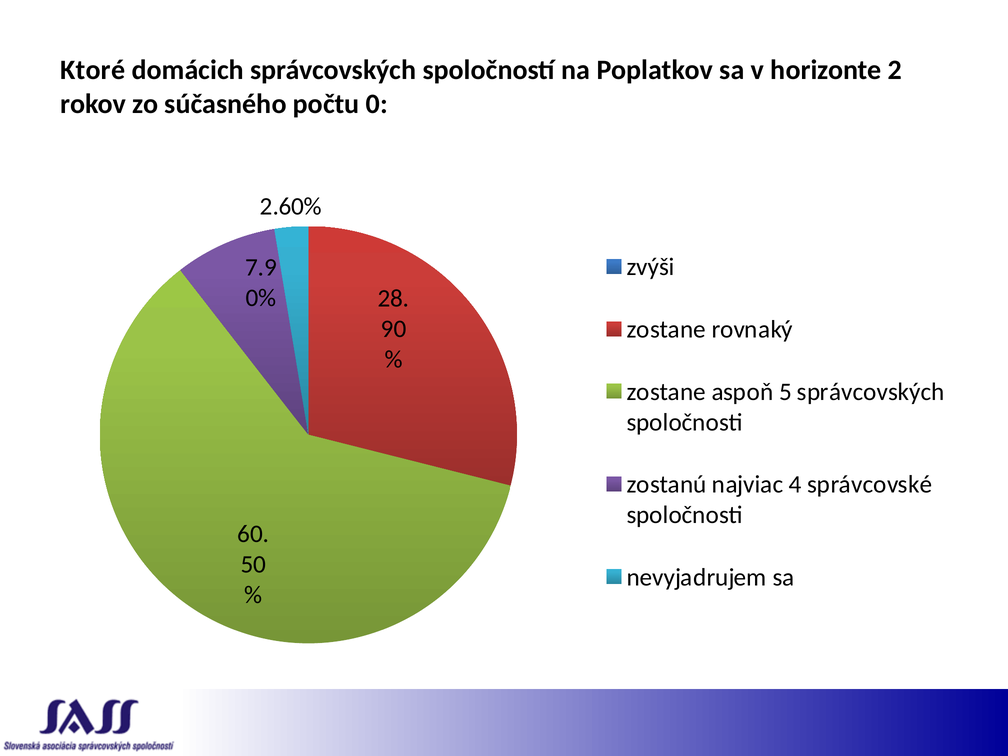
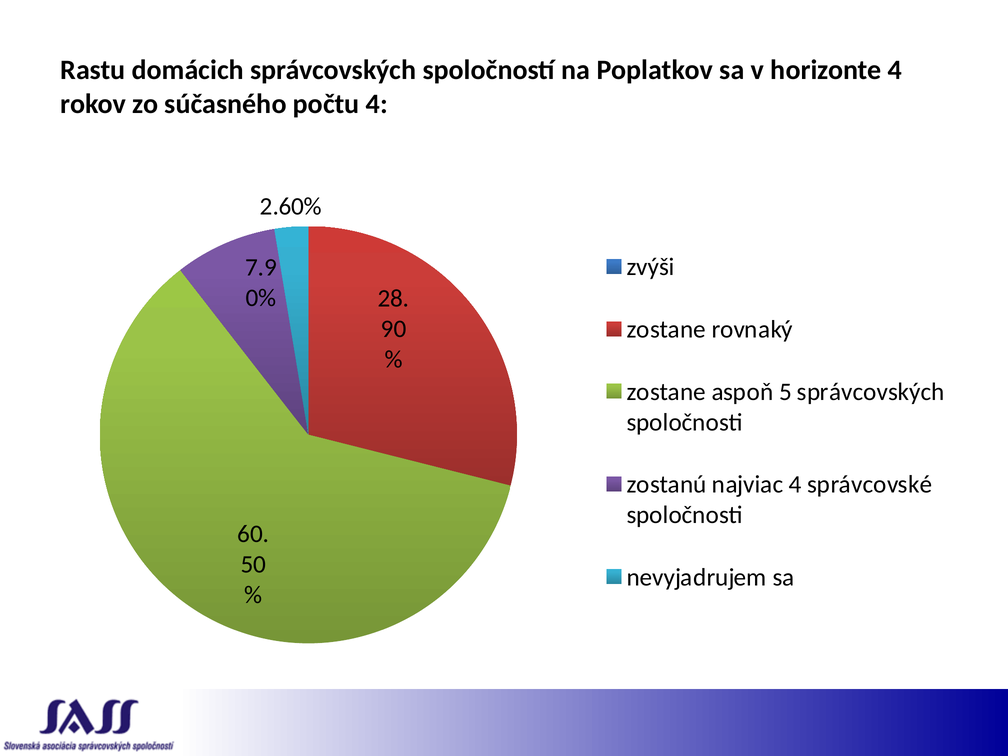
Ktoré: Ktoré -> Rastu (93, 70)
horizonte 2: 2 -> 4 (895, 70)
počtu 0: 0 -> 4 (377, 104)
